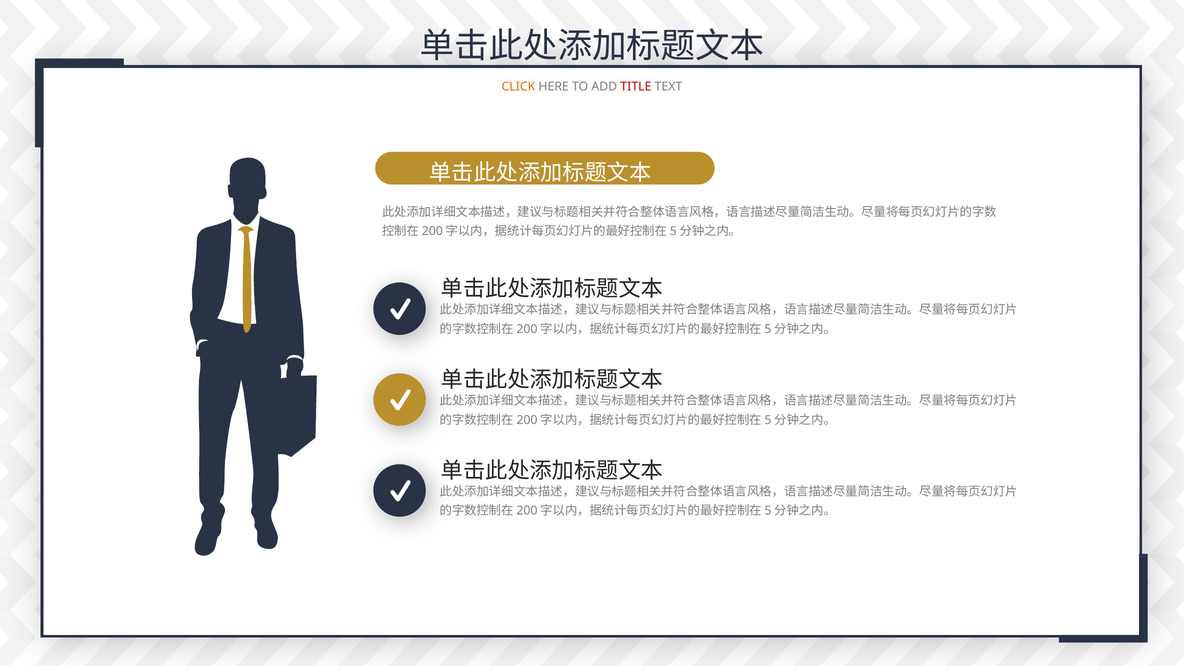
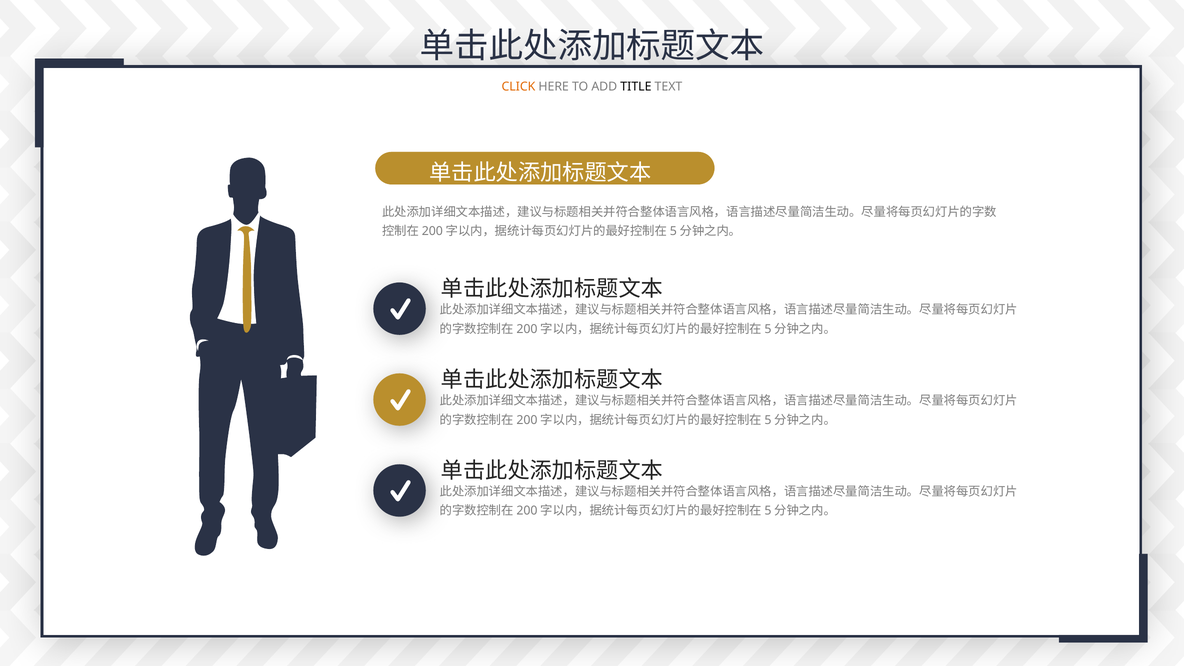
TITLE colour: red -> black (636, 87)
